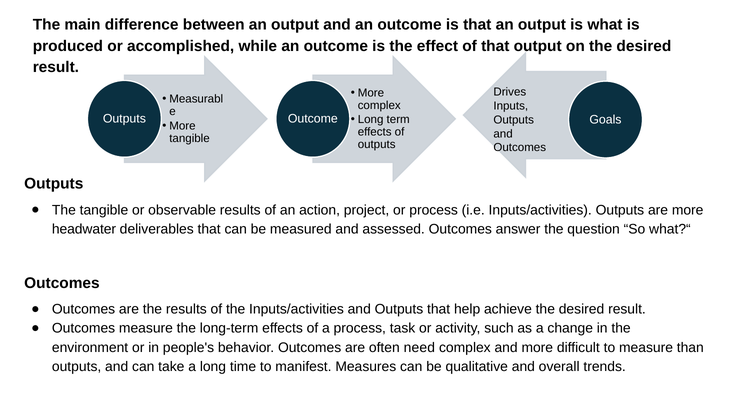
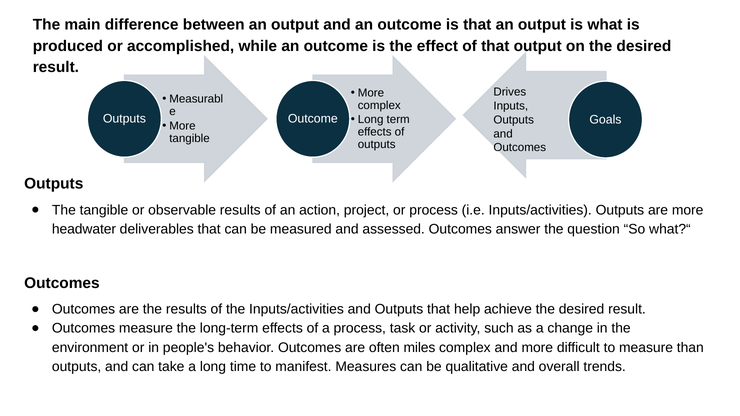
need: need -> miles (419, 348)
